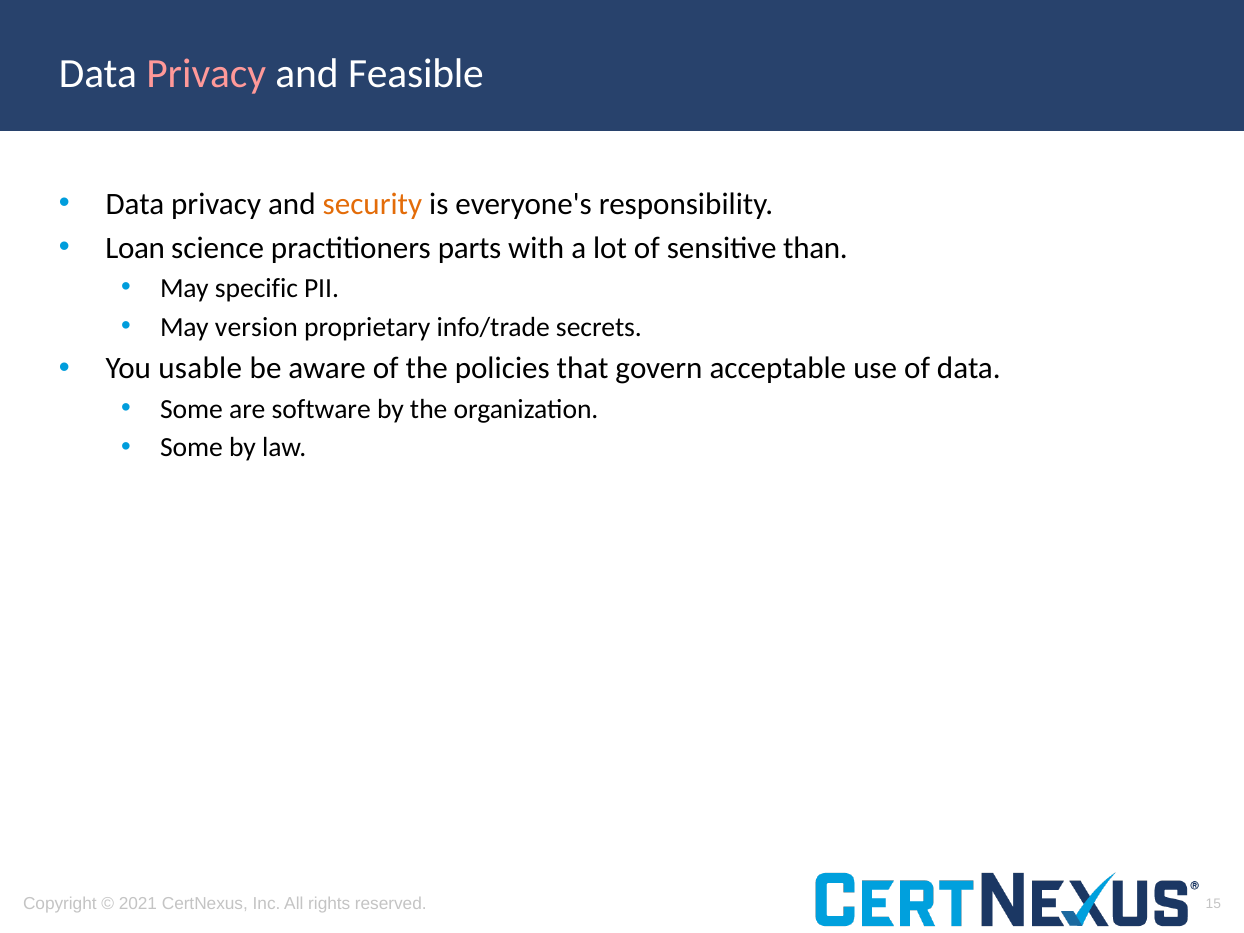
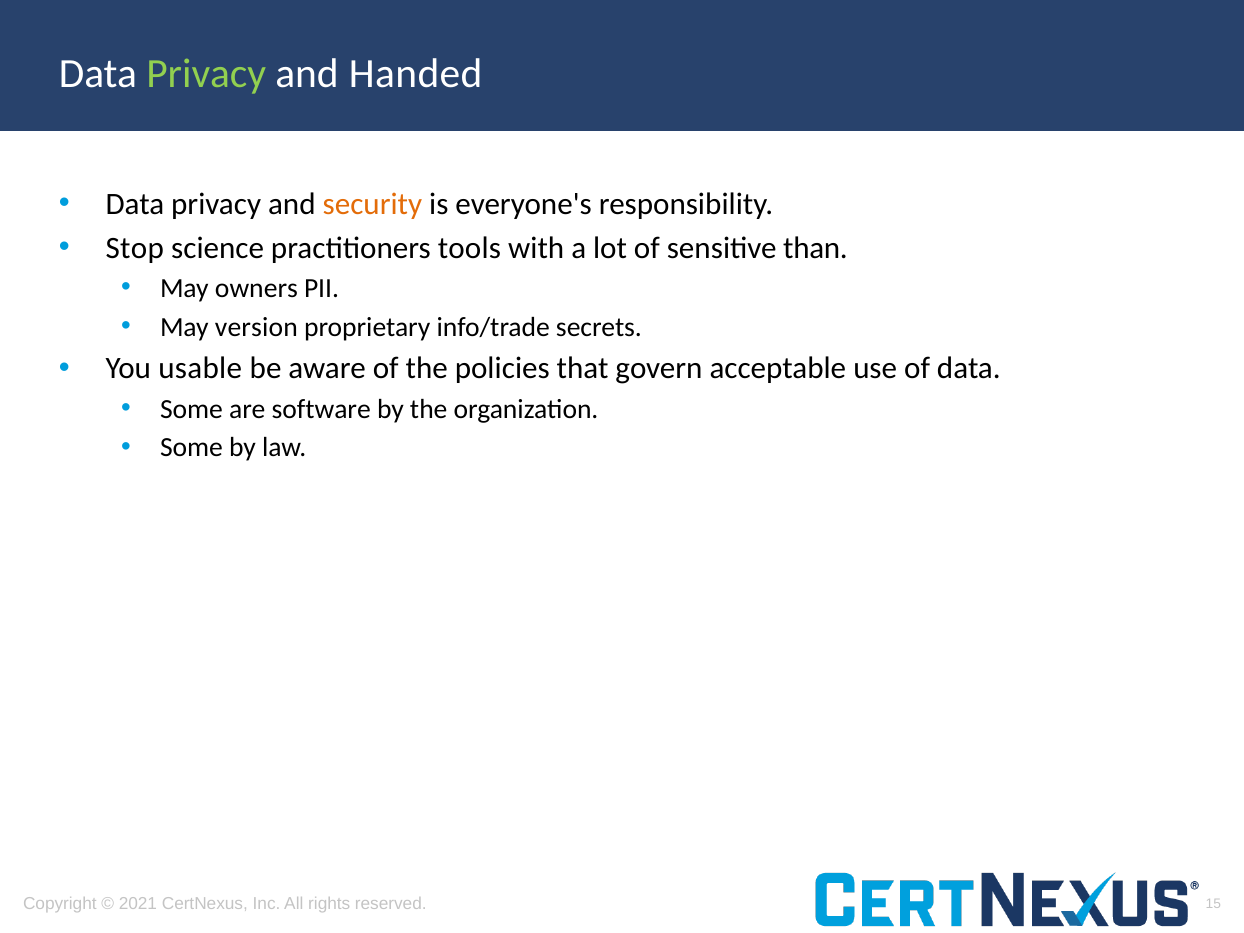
Privacy colour: pink -> light green (206, 74)
Feasible: Feasible -> Handed (416, 74)
Loan: Loan -> Stop (135, 248)
parts: parts -> tools (469, 248)
specific: specific -> owners (256, 288)
